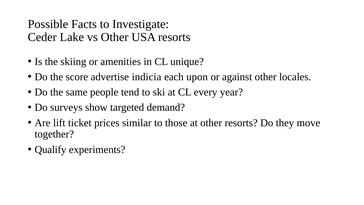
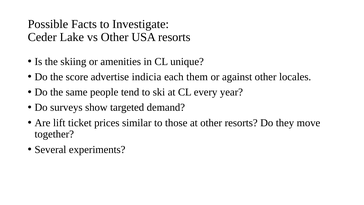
upon: upon -> them (197, 77)
Qualify: Qualify -> Several (50, 149)
